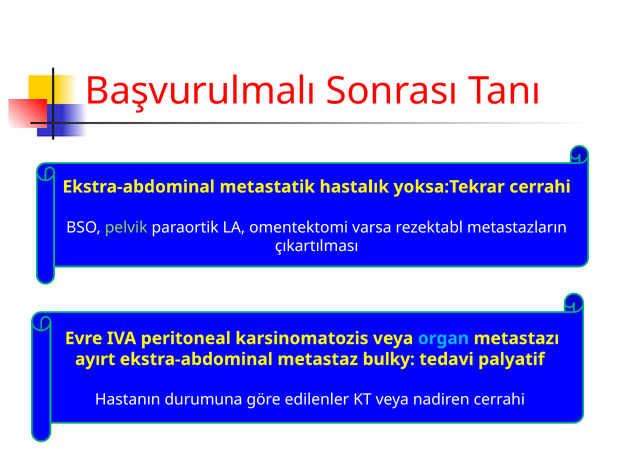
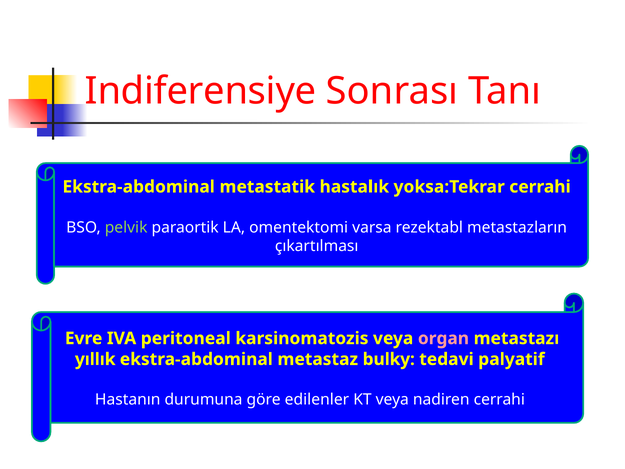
Başvurulmalı: Başvurulmalı -> Indiferensiye (201, 91)
organ colour: light blue -> pink (443, 338)
ayırt: ayırt -> yıllık (95, 359)
